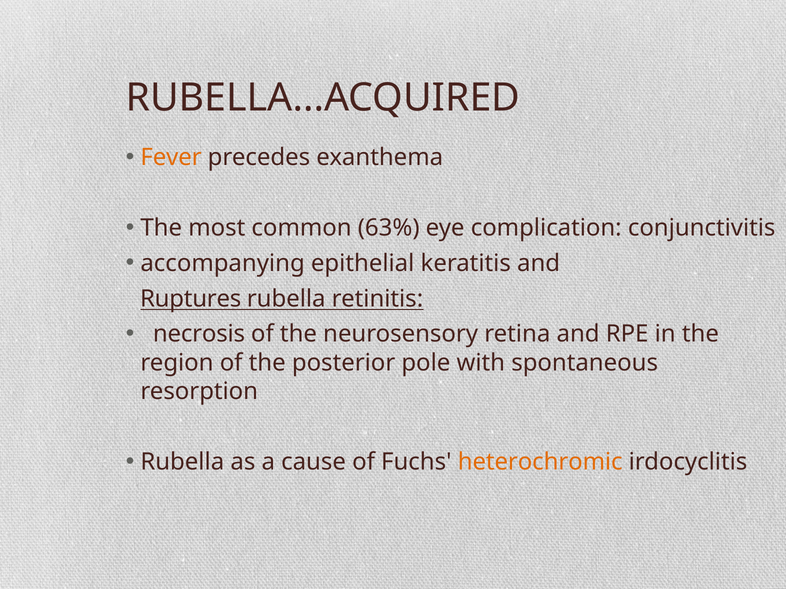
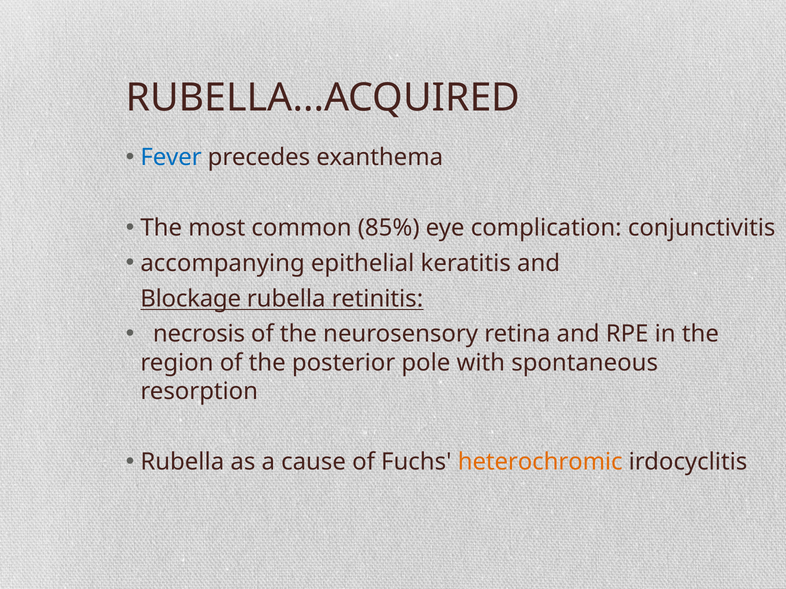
Fever colour: orange -> blue (171, 158)
63%: 63% -> 85% (389, 228)
Ruptures: Ruptures -> Blockage (191, 299)
